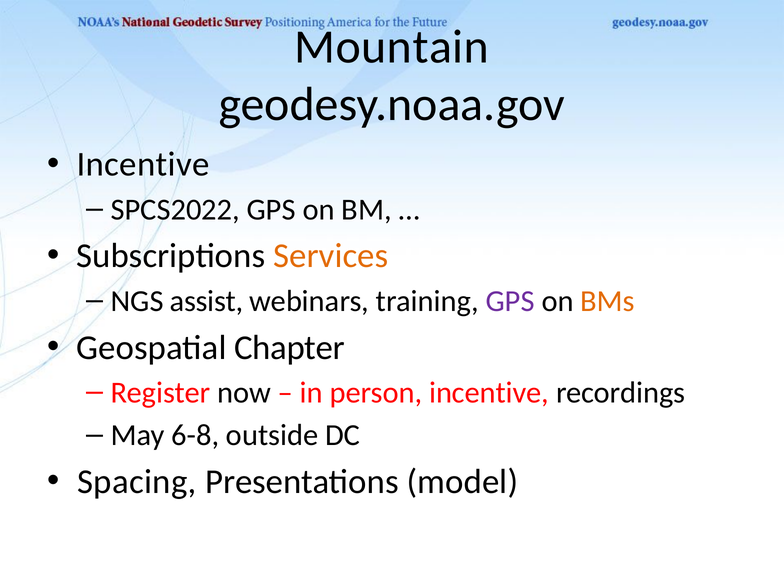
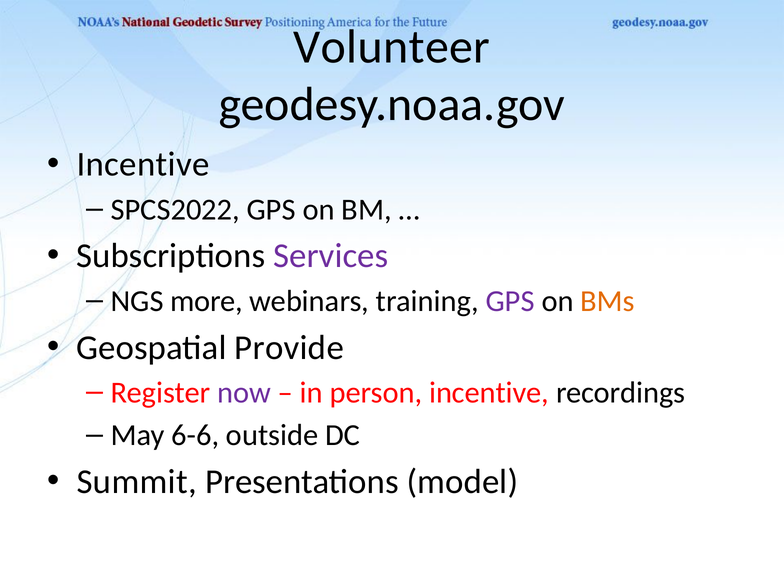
Mountain: Mountain -> Volunteer (392, 47)
Services colour: orange -> purple (331, 256)
assist: assist -> more (207, 301)
Chapter: Chapter -> Provide (289, 348)
now colour: black -> purple (244, 393)
6-8: 6-8 -> 6-6 (195, 435)
Spacing: Spacing -> Summit (137, 482)
